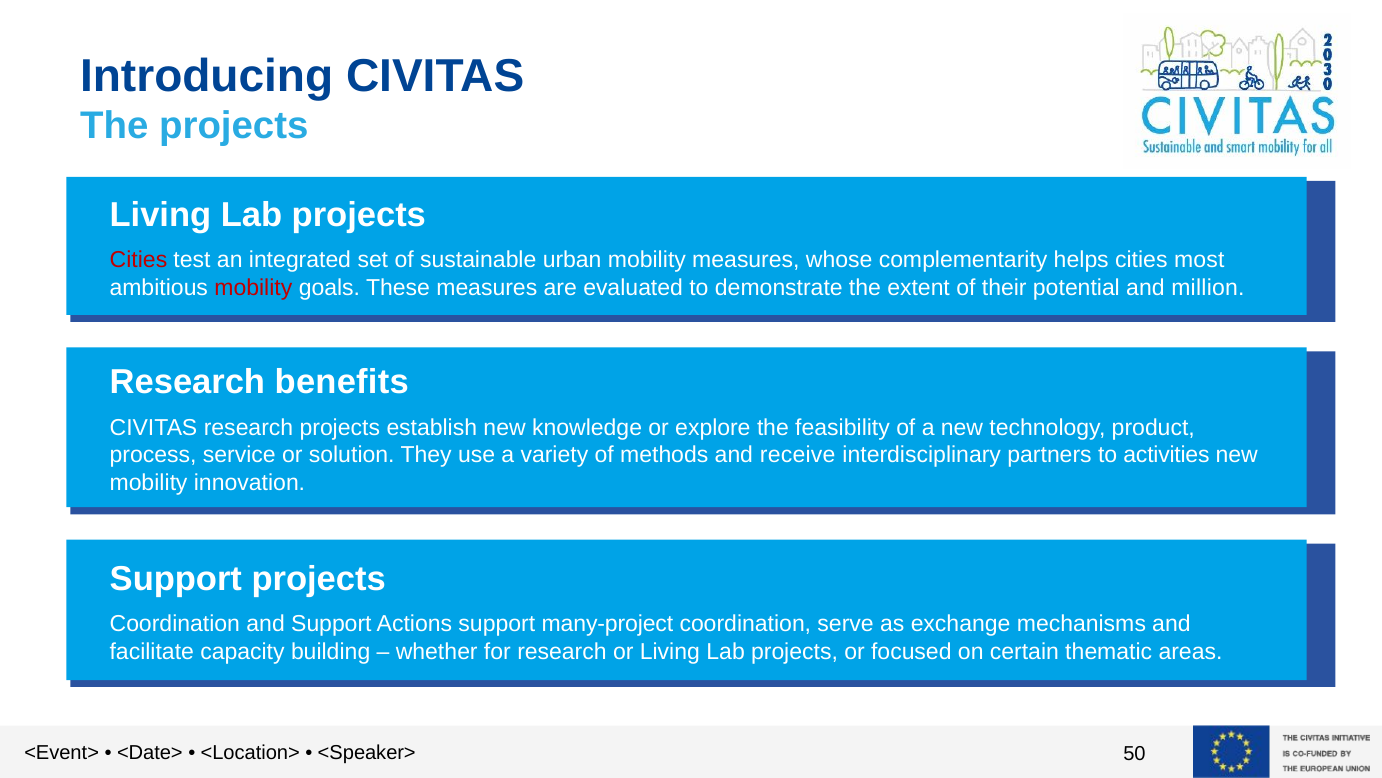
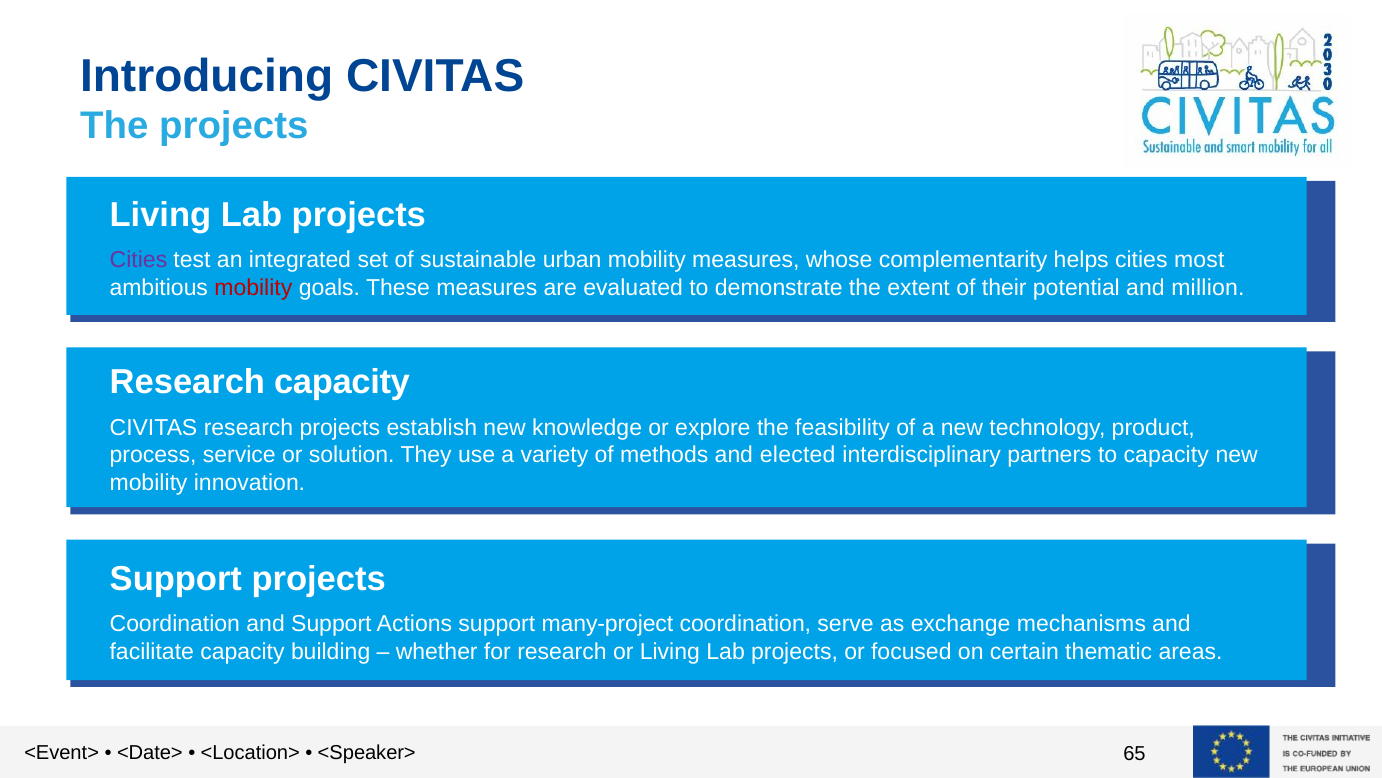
Cities colour: red -> purple (139, 260)
Research benefits: benefits -> capacity (342, 382)
receive: receive -> elected (798, 455)
to activities: activities -> capacity (1166, 455)
50: 50 -> 65 (1134, 753)
